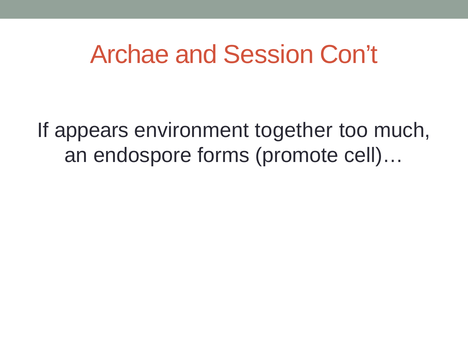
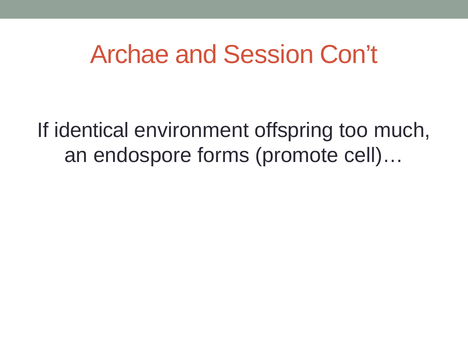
appears: appears -> identical (92, 130)
together: together -> offspring (294, 130)
